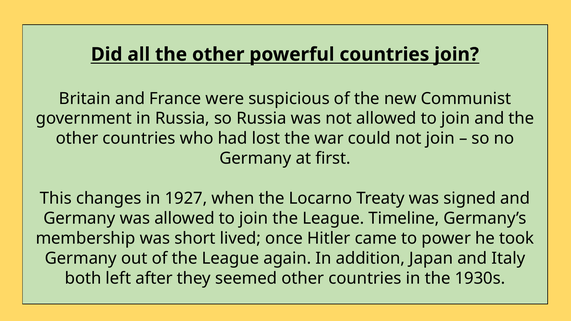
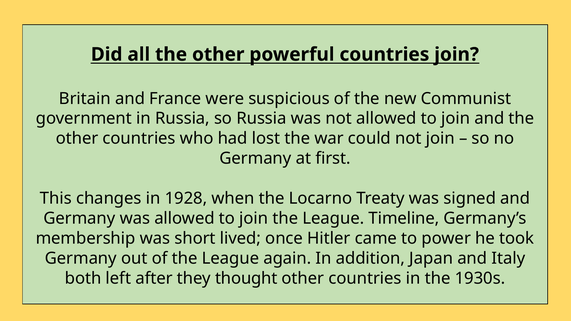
1927: 1927 -> 1928 (186, 199)
seemed: seemed -> thought (246, 279)
